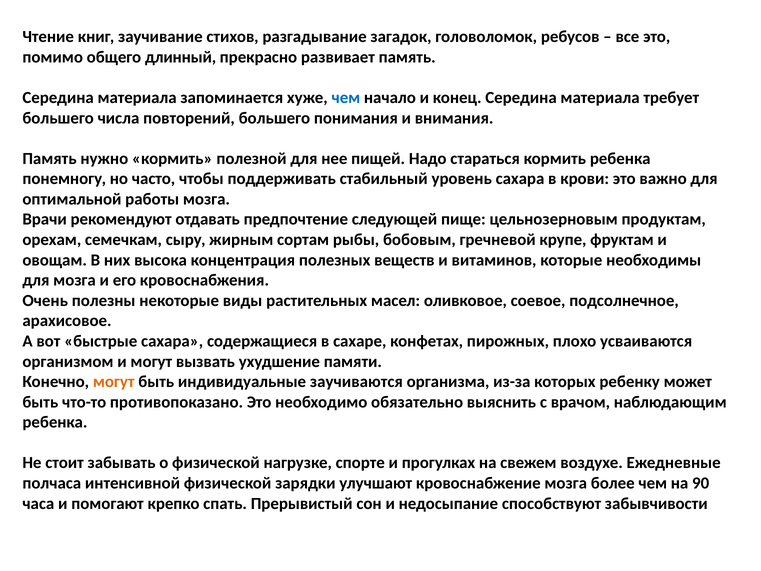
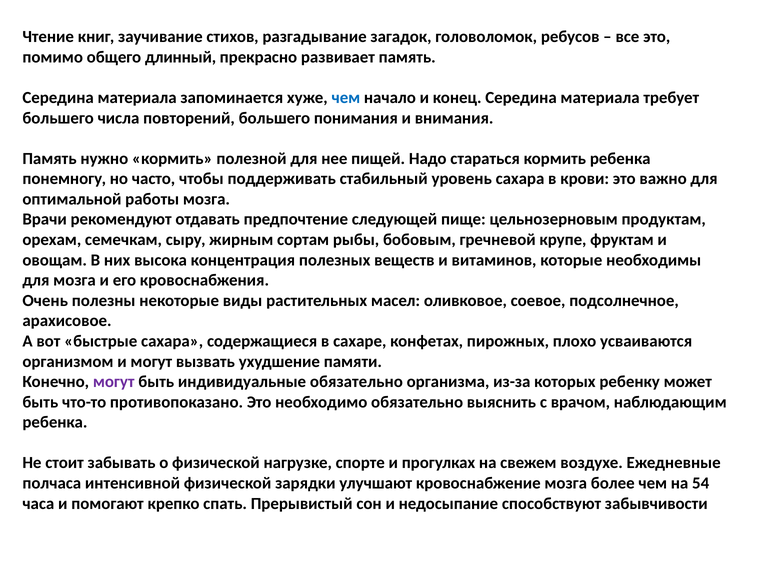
могут colour: orange -> purple (114, 382)
индивидуальные заучиваются: заучиваются -> обязательно (356, 382)
90: 90 -> 54 (701, 483)
